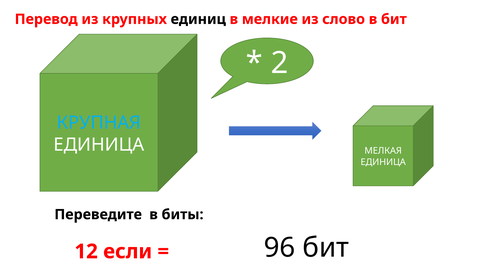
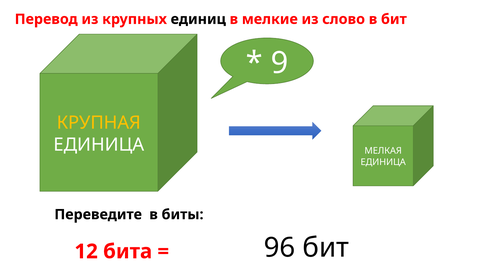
2: 2 -> 9 (279, 63)
КРУПНАЯ colour: light blue -> yellow (99, 123)
если: если -> бита (128, 252)
